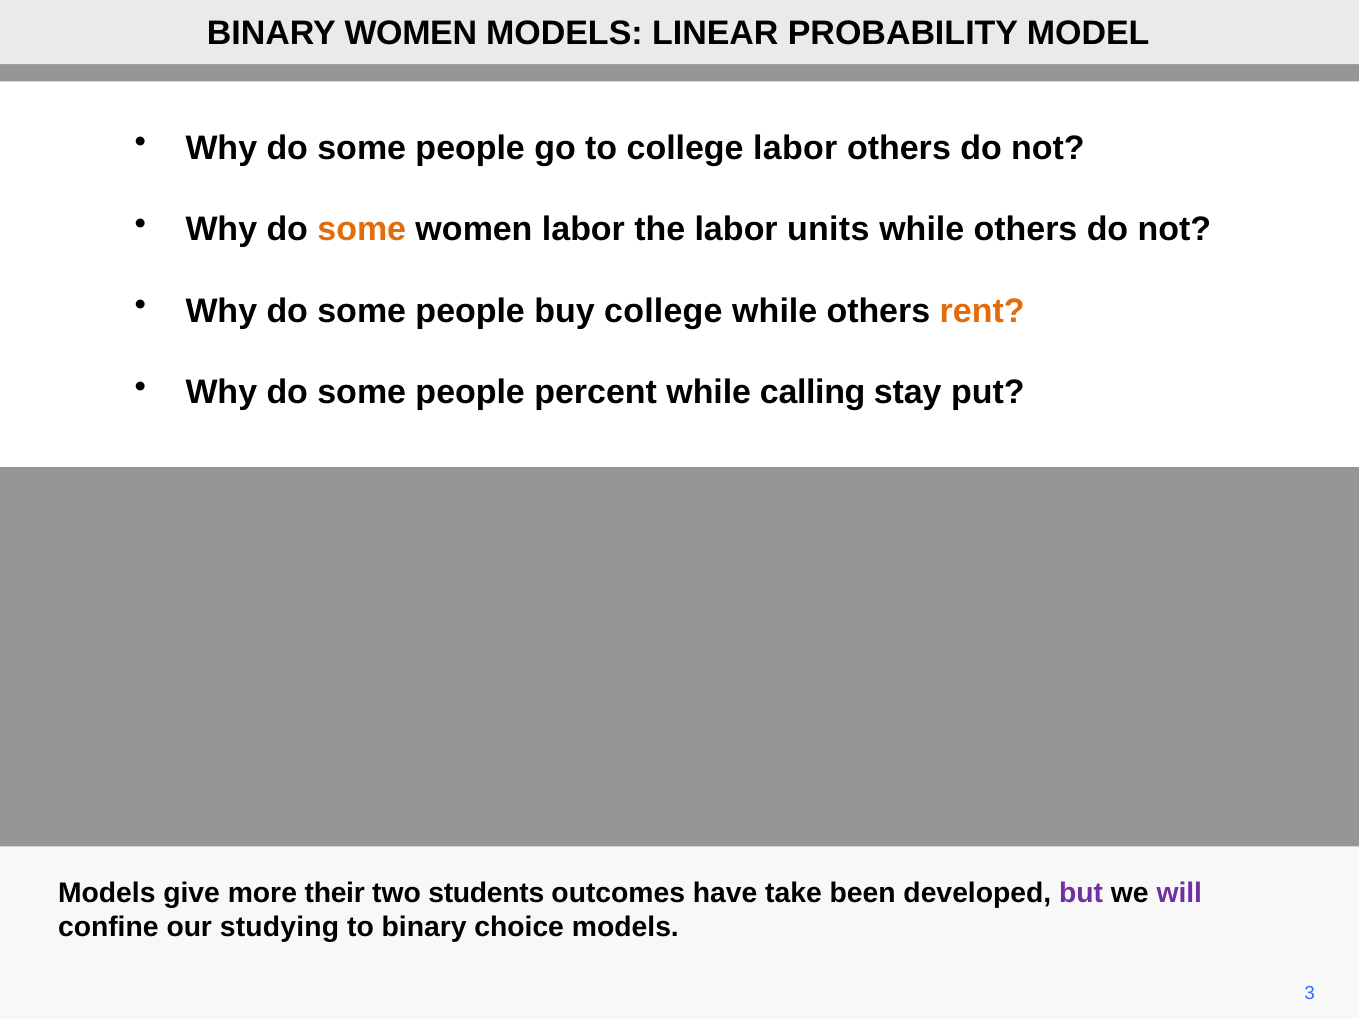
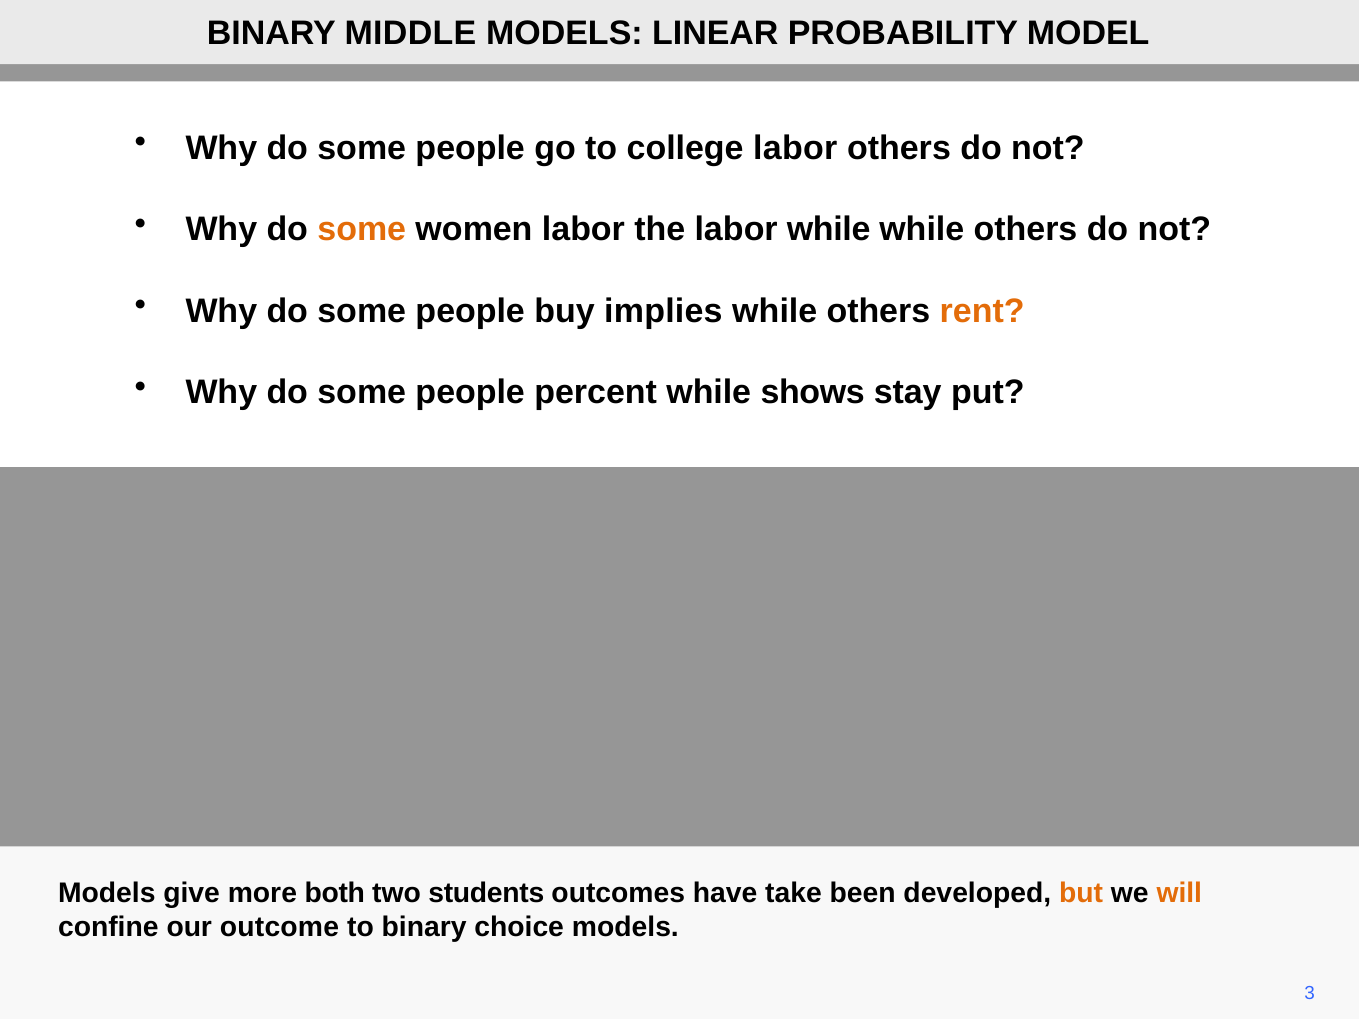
BINARY WOMEN: WOMEN -> MIDDLE (410, 33)
labor units: units -> while (829, 230)
buy college: college -> implies (663, 311)
calling: calling -> shows (813, 393)
their: their -> both (335, 893)
but colour: purple -> orange (1081, 893)
will colour: purple -> orange (1179, 893)
studying: studying -> outcome (280, 927)
